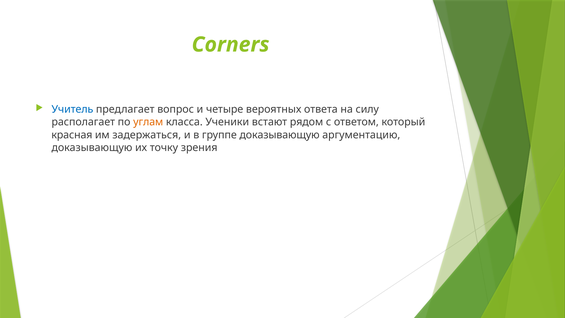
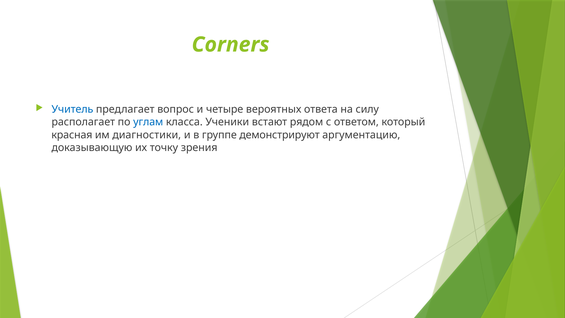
углам colour: orange -> blue (148, 122)
задержаться: задержаться -> диагностики (147, 135)
группе доказывающую: доказывающую -> демонстрируют (280, 135)
